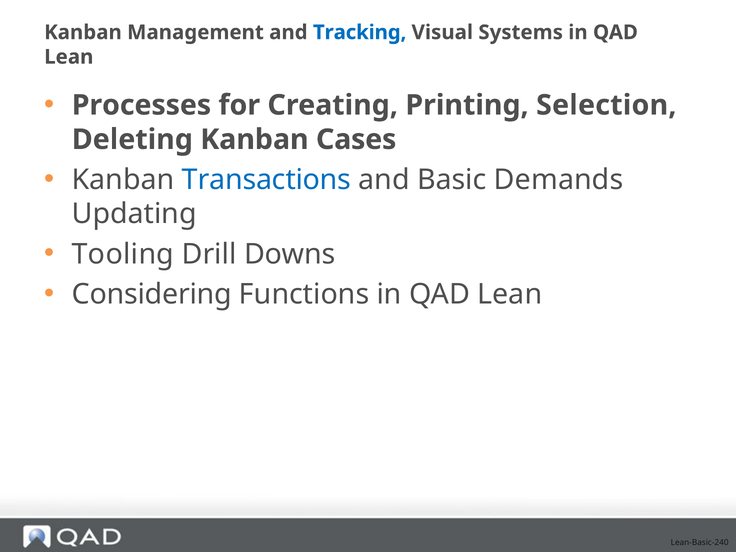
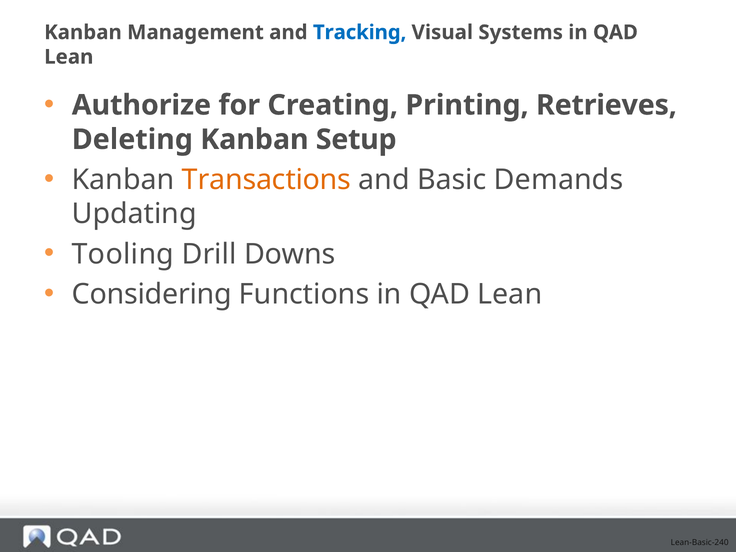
Processes: Processes -> Authorize (141, 105)
Selection: Selection -> Retrieves (606, 105)
Cases: Cases -> Setup (356, 140)
Transactions colour: blue -> orange (267, 180)
